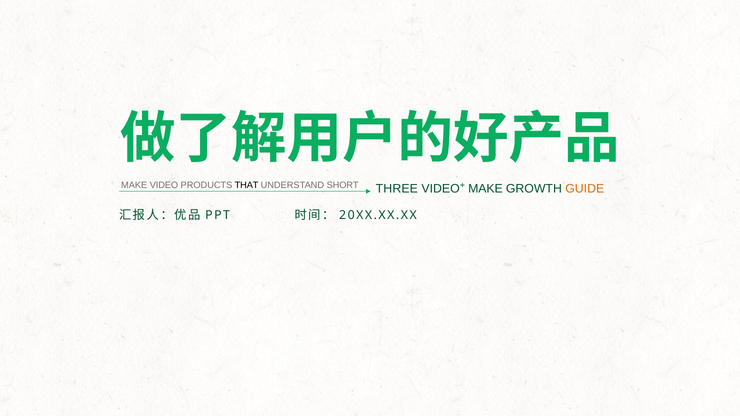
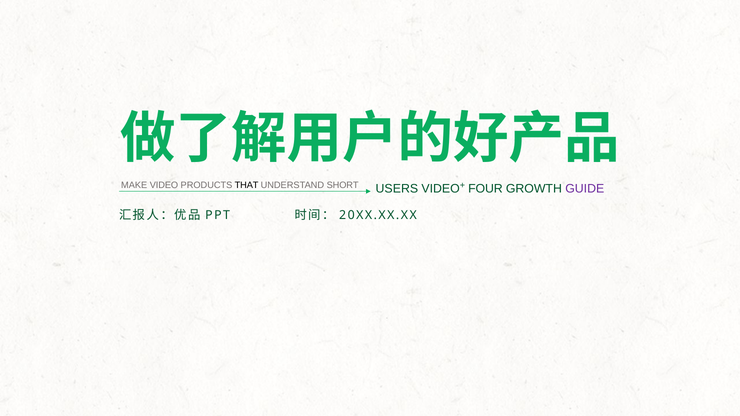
THREE: THREE -> USERS (397, 189)
MAKE: MAKE -> FOUR (485, 189)
GUIDE colour: orange -> purple (585, 189)
